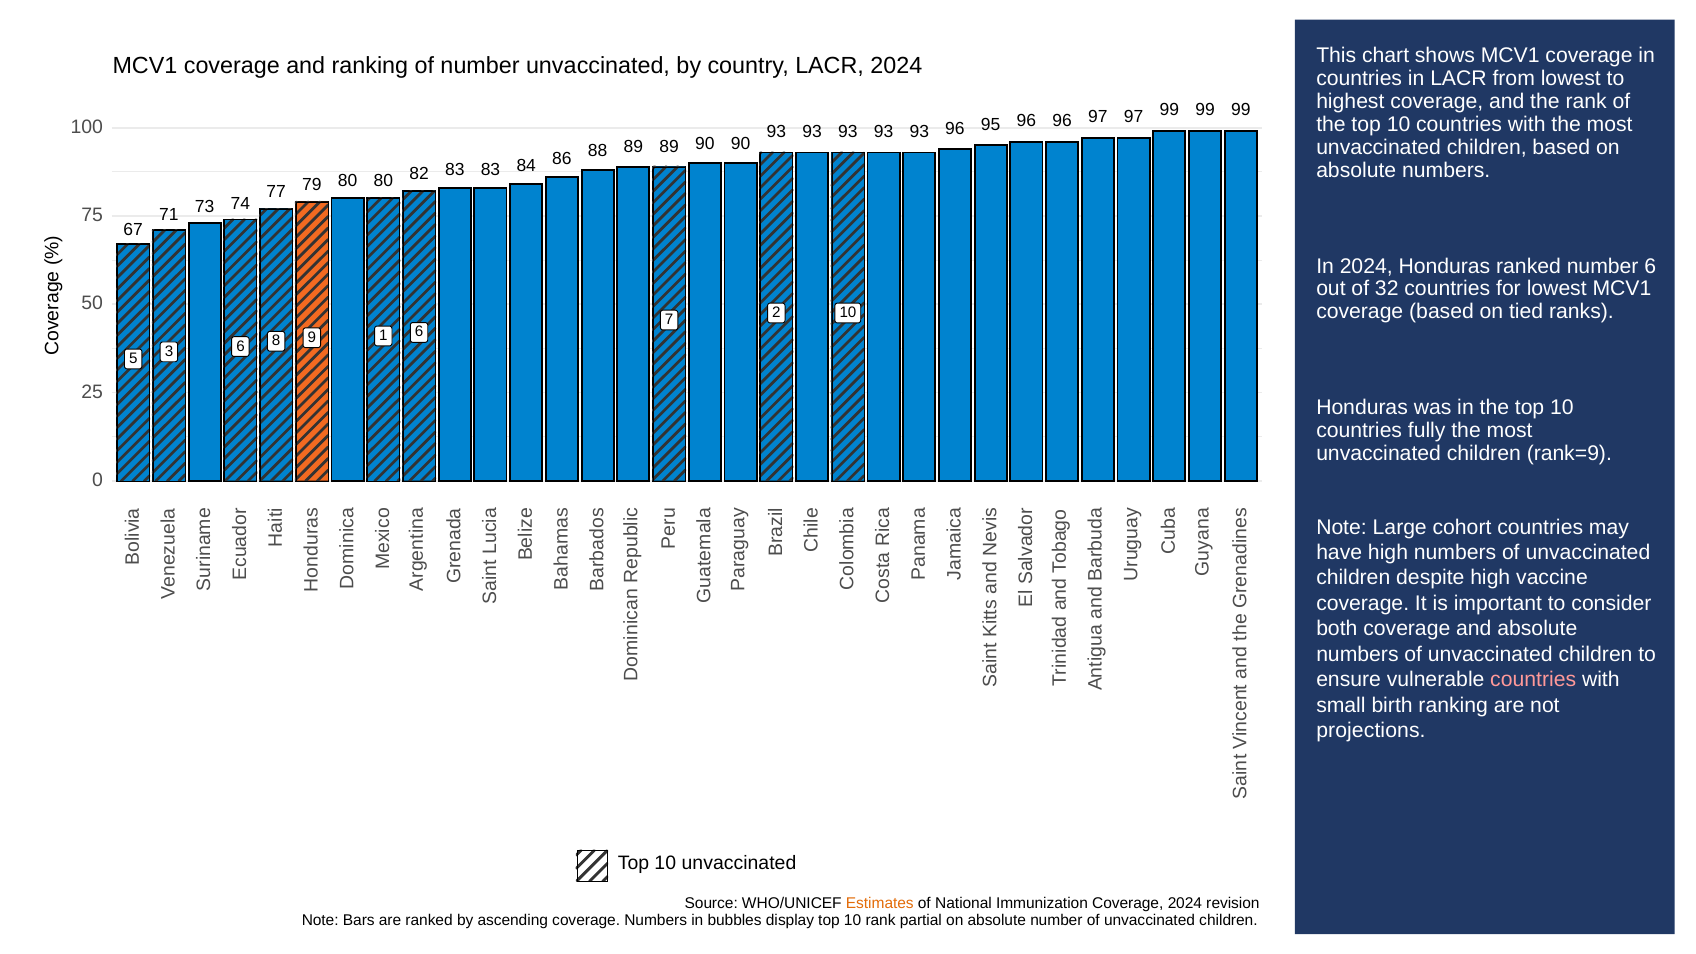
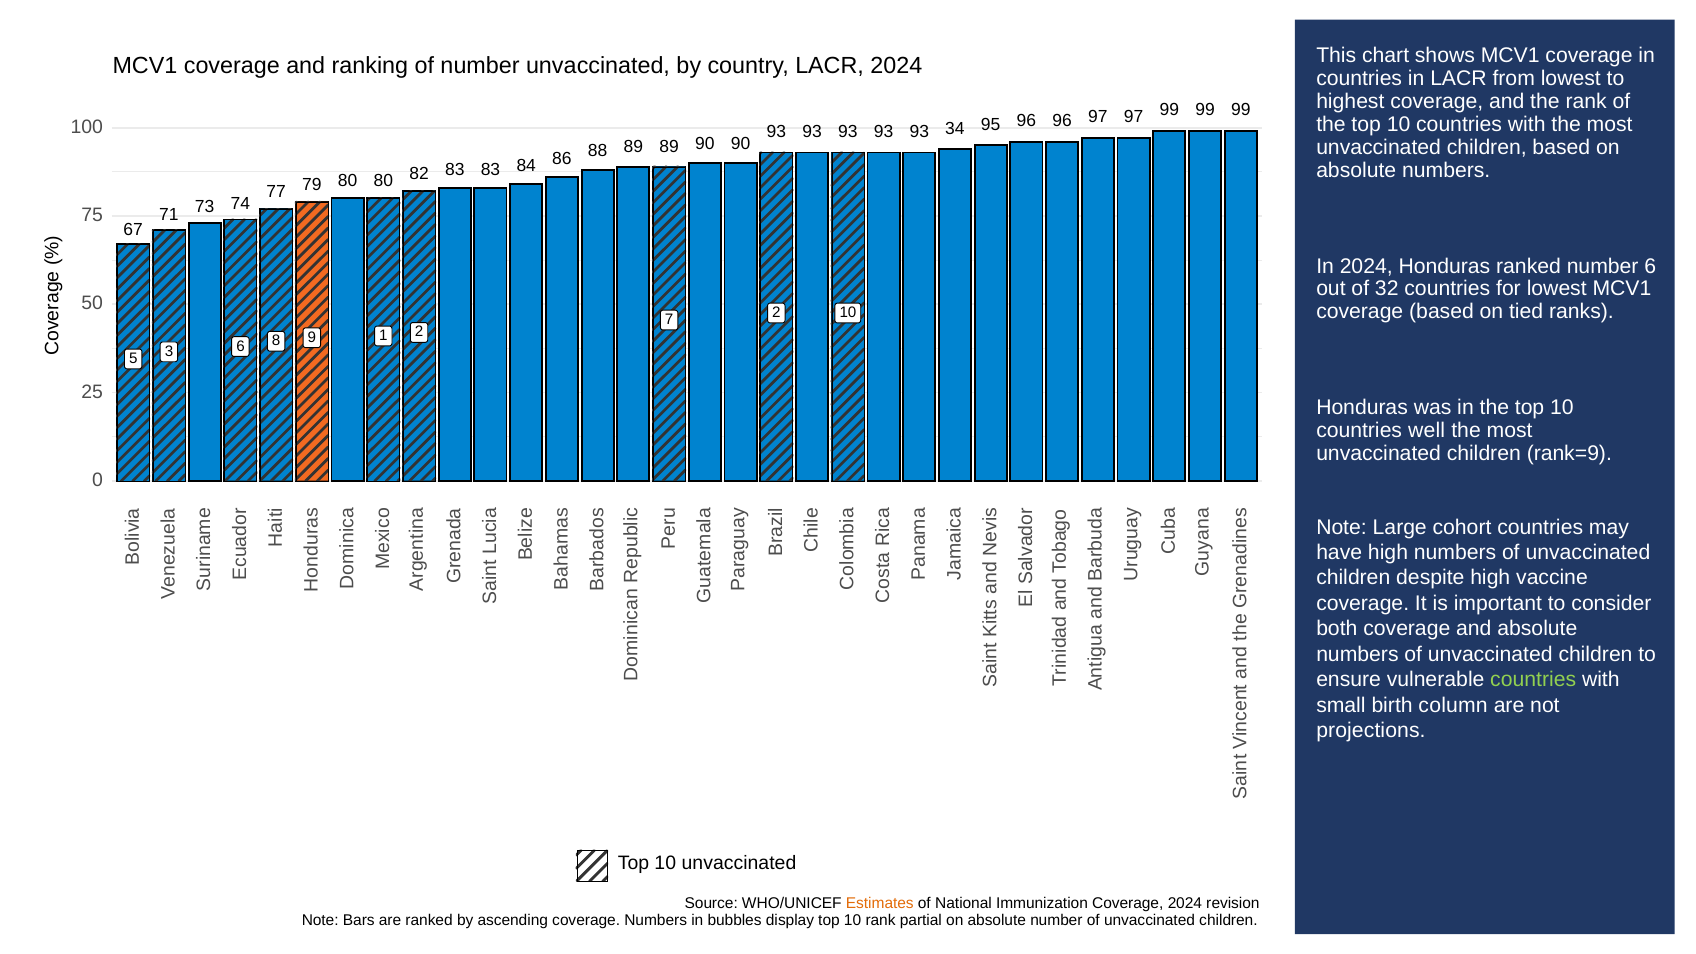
93 96: 96 -> 34 (955, 128)
1 6: 6 -> 2 (419, 332)
fully: fully -> well (1427, 431)
countries colour: pink -> light green (1533, 680)
birth ranking: ranking -> column (1453, 705)
